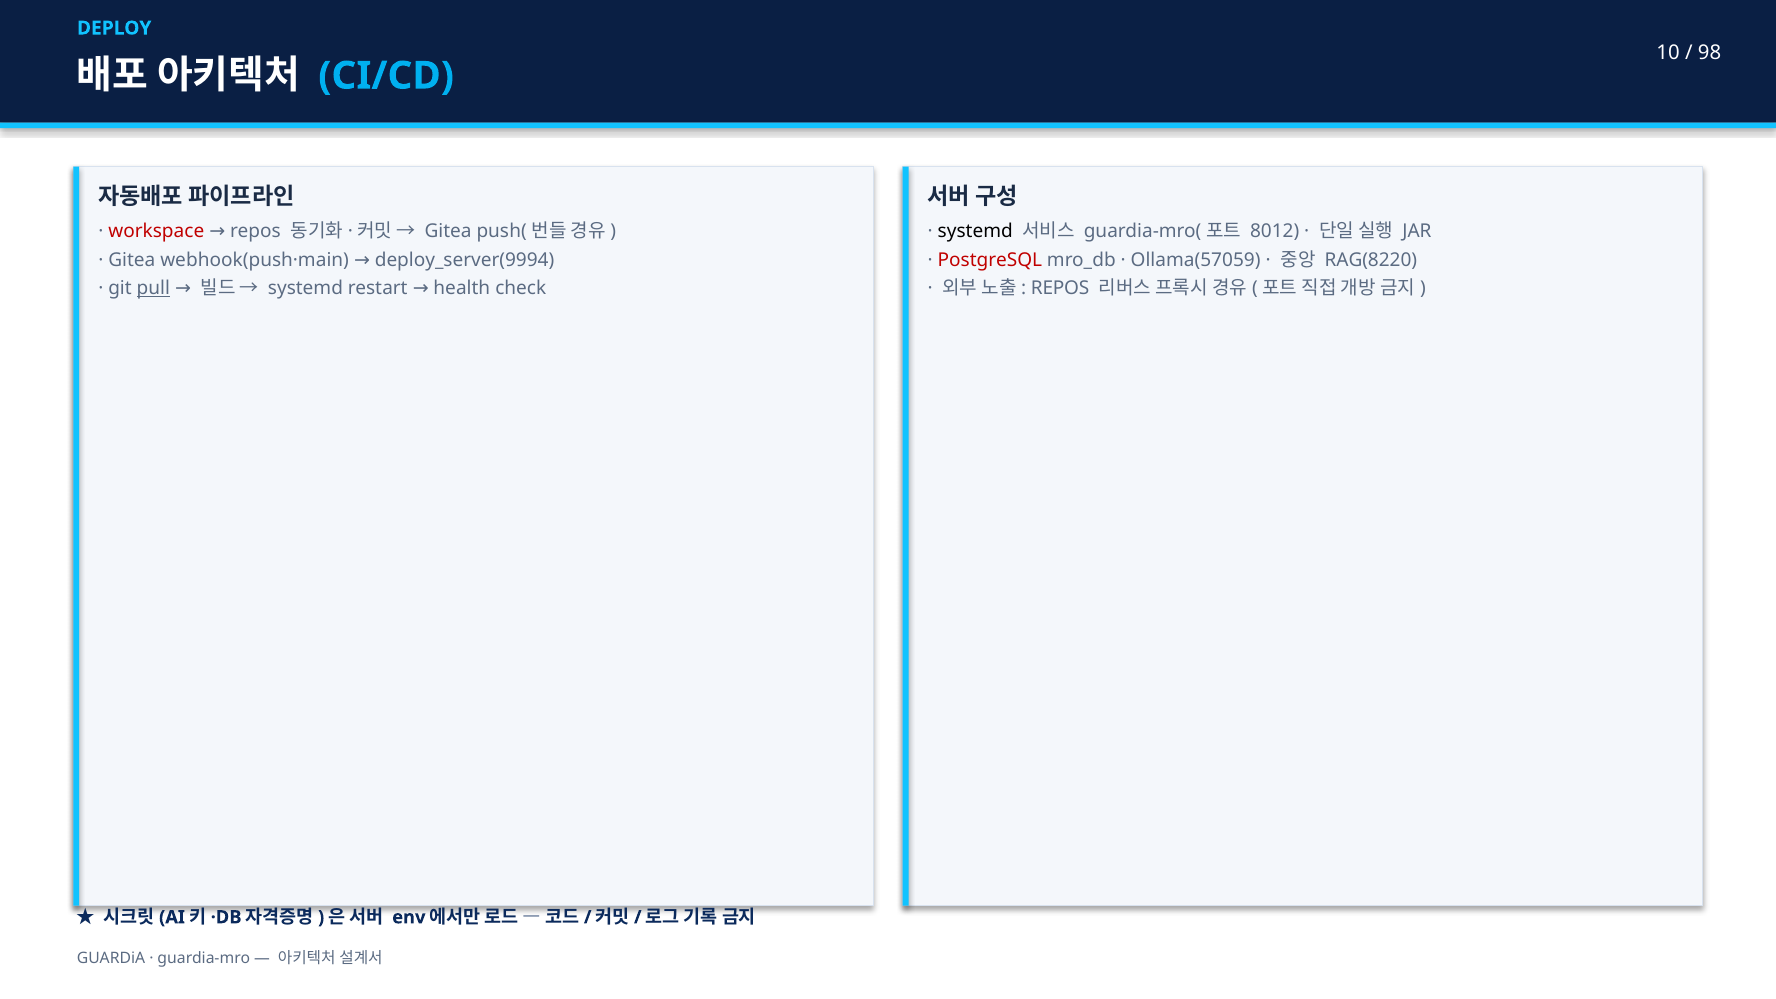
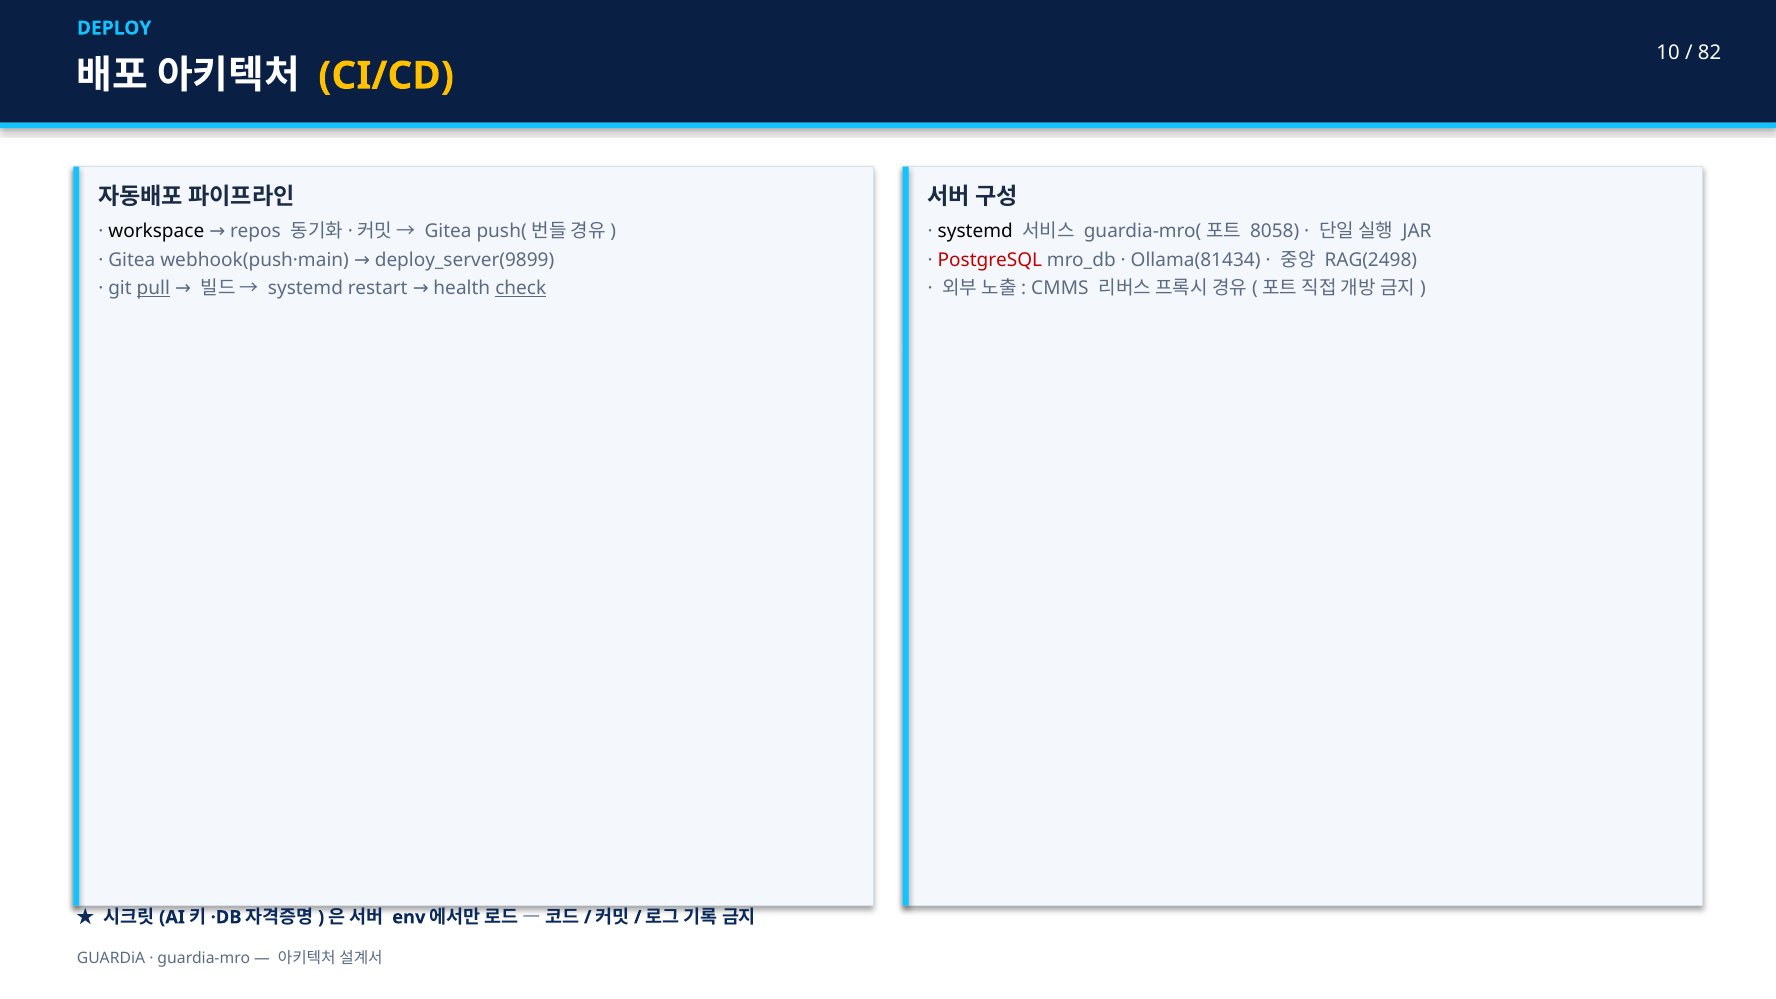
98: 98 -> 82 (1710, 53)
CI/CD colour: light blue -> yellow (386, 76)
workspace colour: red -> black (156, 231)
8012: 8012 -> 8058 (1275, 231)
deploy_server(9994: deploy_server(9994 -> deploy_server(9899 (465, 260)
Ollama(57059: Ollama(57059 -> Ollama(81434 (1196, 260)
RAG(8220: RAG(8220 -> RAG(2498 (1371, 260)
check underline: none -> present (521, 288)
REPOS: REPOS -> CMMS (1060, 288)
